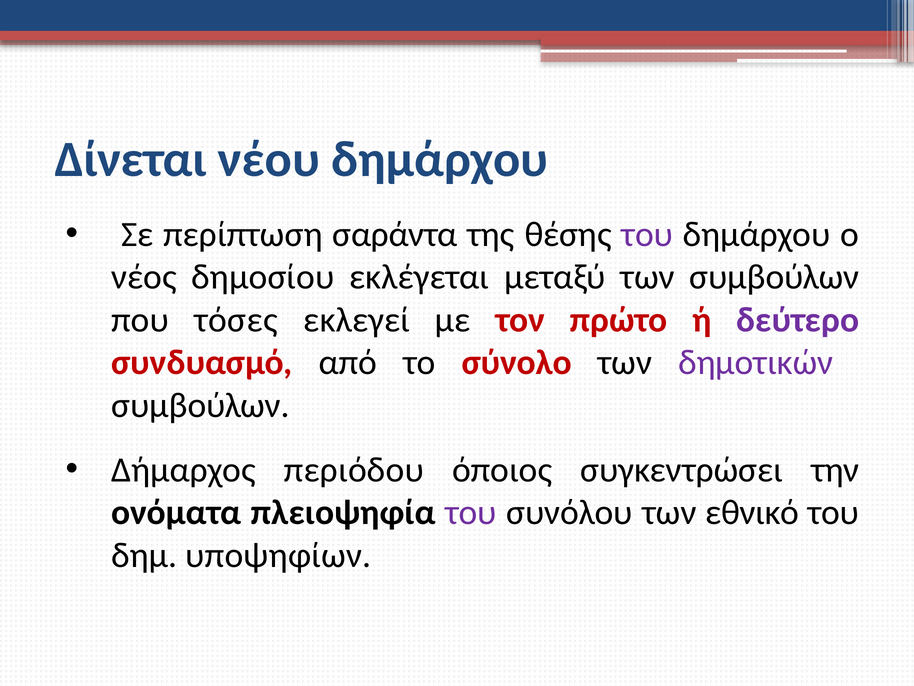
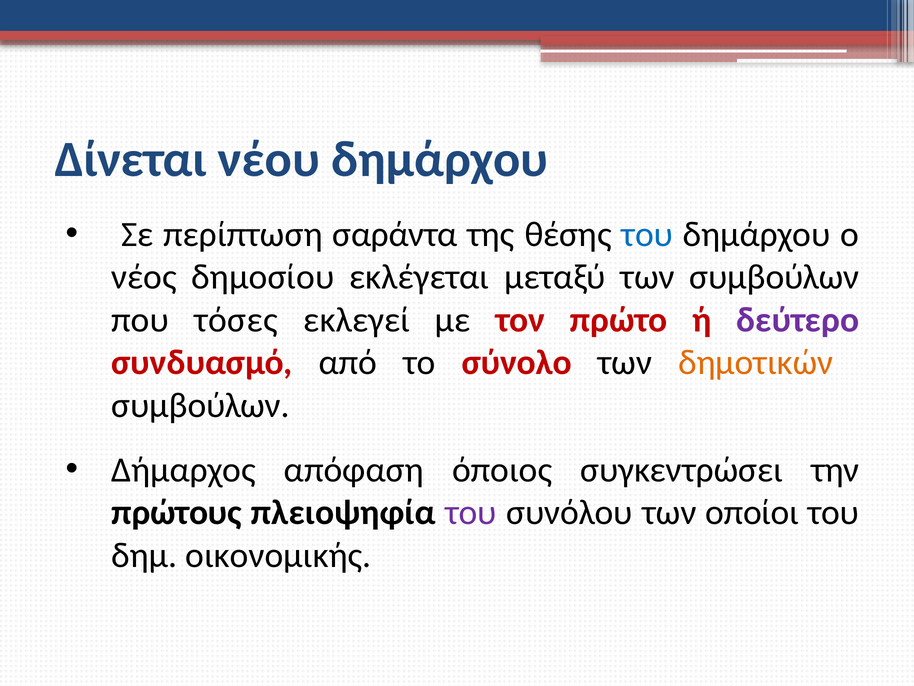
του colour: purple -> blue (647, 234)
δημοτικών colour: purple -> orange (756, 362)
περιόδου: περιόδου -> απόφαση (354, 470)
ονόματα: ονόματα -> πρώτους (176, 512)
εθνικό: εθνικό -> οποίοι (752, 512)
υποψηφίων: υποψηφίων -> οικονομικής (278, 555)
